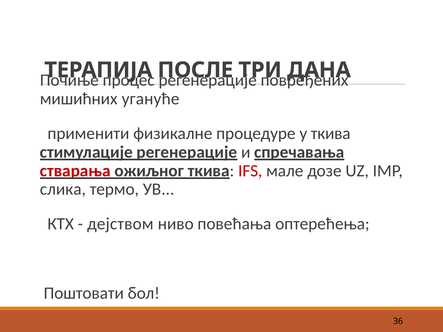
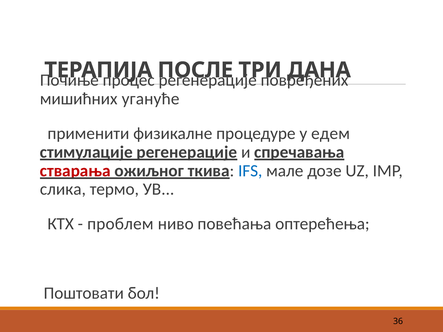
у ткива: ткива -> едем (331, 134)
IFS colour: red -> blue (250, 171)
дејством: дејством -> проблем (120, 224)
